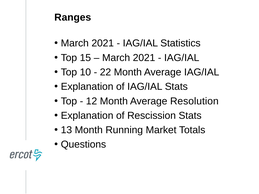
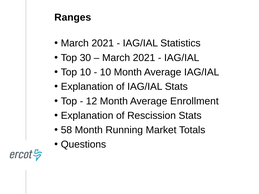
15: 15 -> 30 (85, 58)
22: 22 -> 10 (105, 72)
Resolution: Resolution -> Enrollment (194, 101)
13: 13 -> 58 (66, 130)
